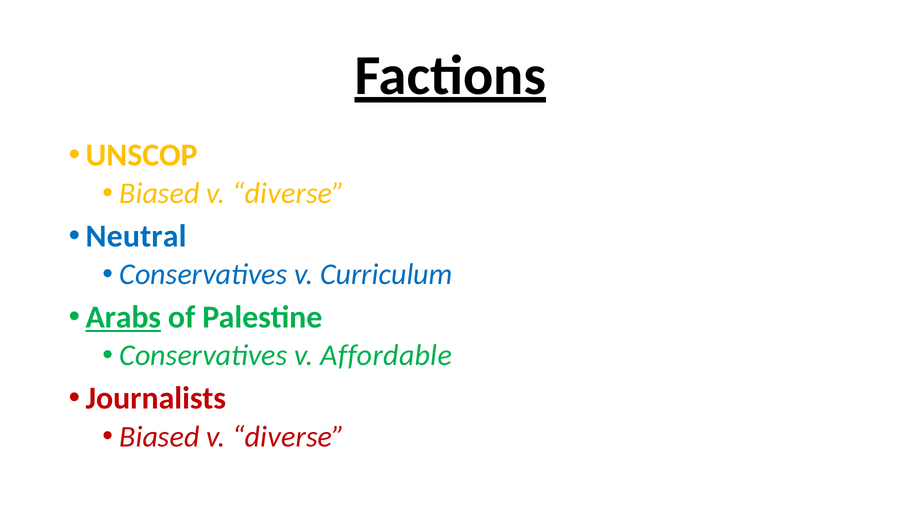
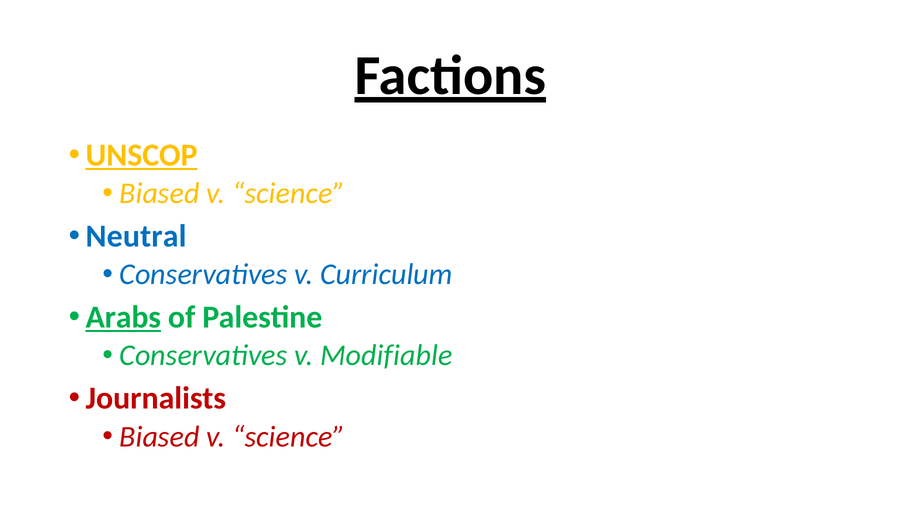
UNSCOP underline: none -> present (142, 155)
diverse: diverse -> science (289, 193)
Affordable: Affordable -> Modifiable (386, 355)
diverse: diverse -> science (289, 436)
